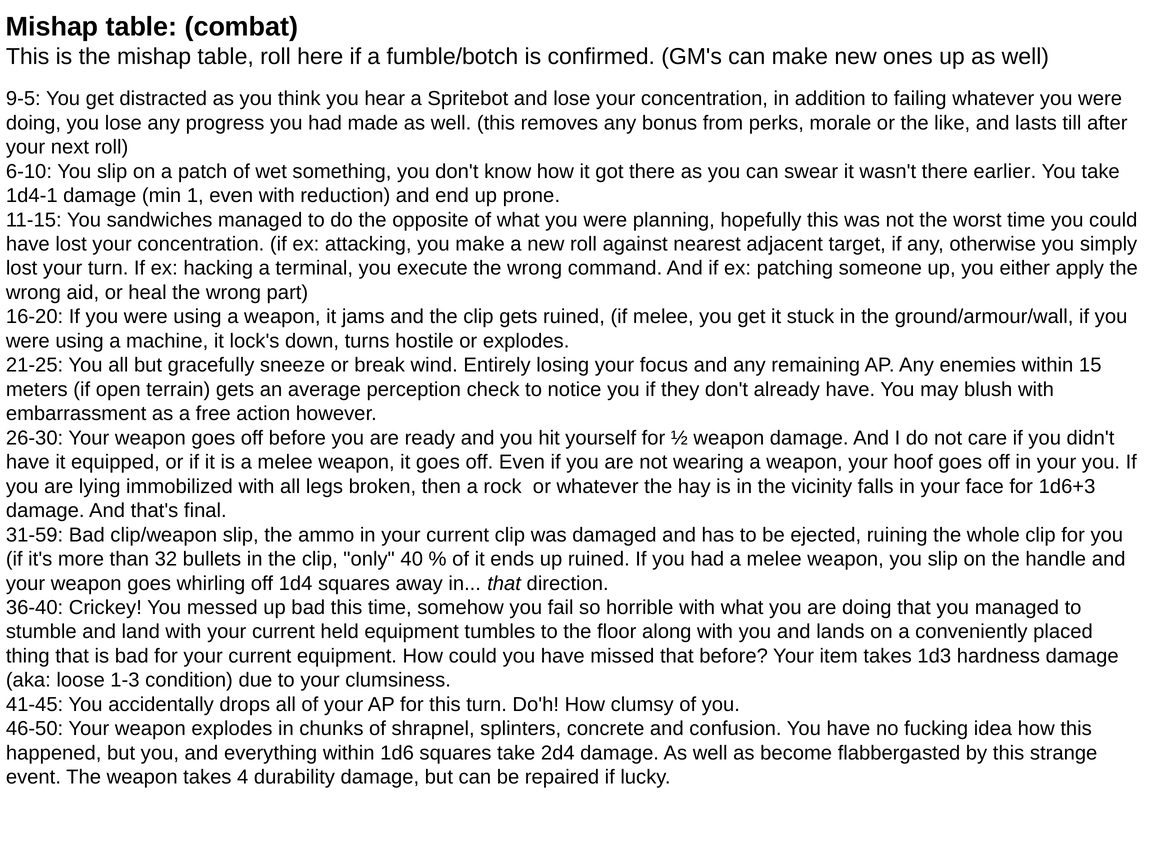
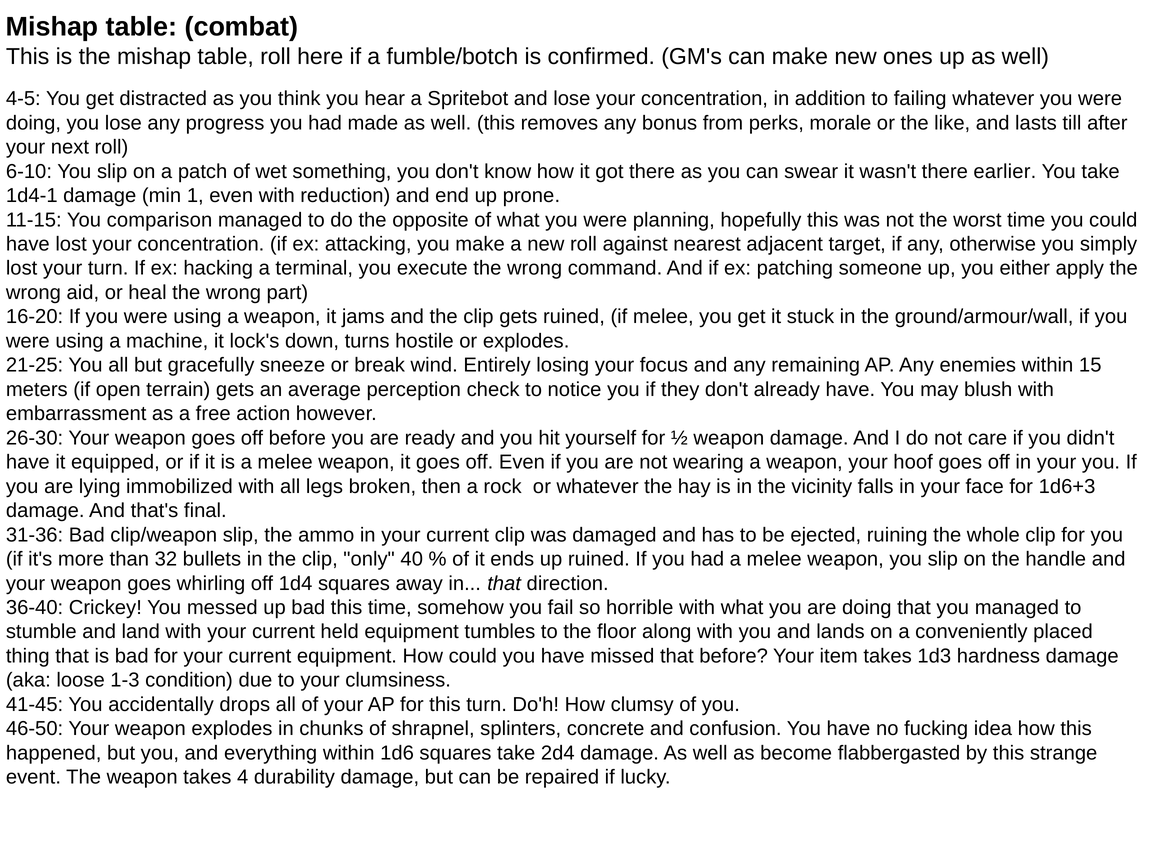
9-5: 9-5 -> 4-5 (23, 99)
sandwiches: sandwiches -> comparison (159, 220)
31-59: 31-59 -> 31-36 (35, 535)
